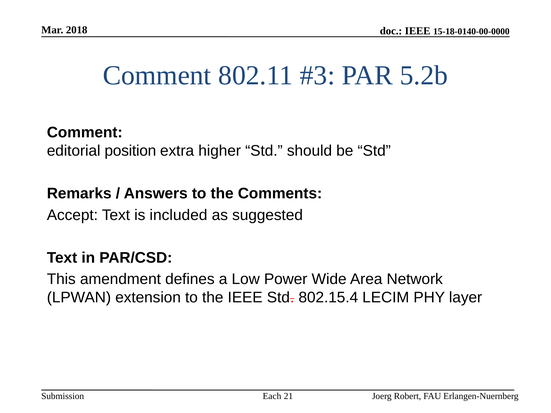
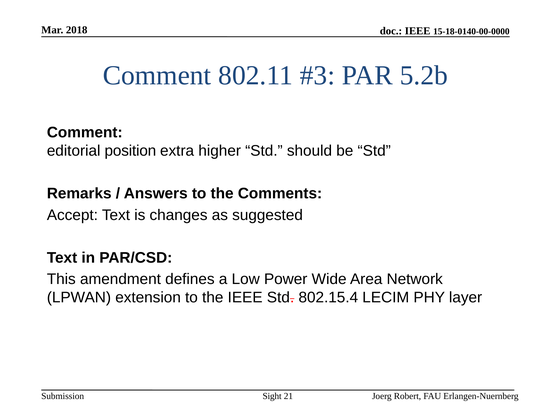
included: included -> changes (179, 215)
Each: Each -> Sight (272, 396)
